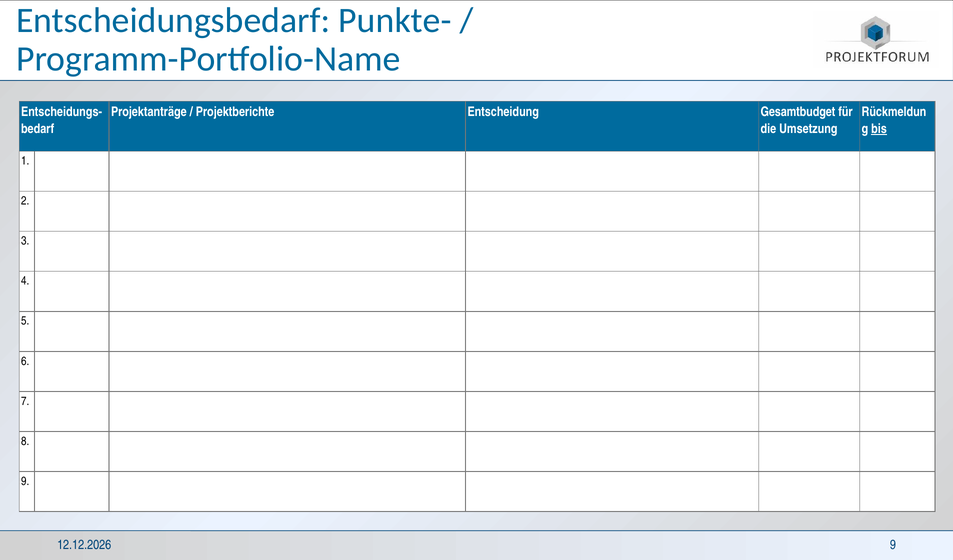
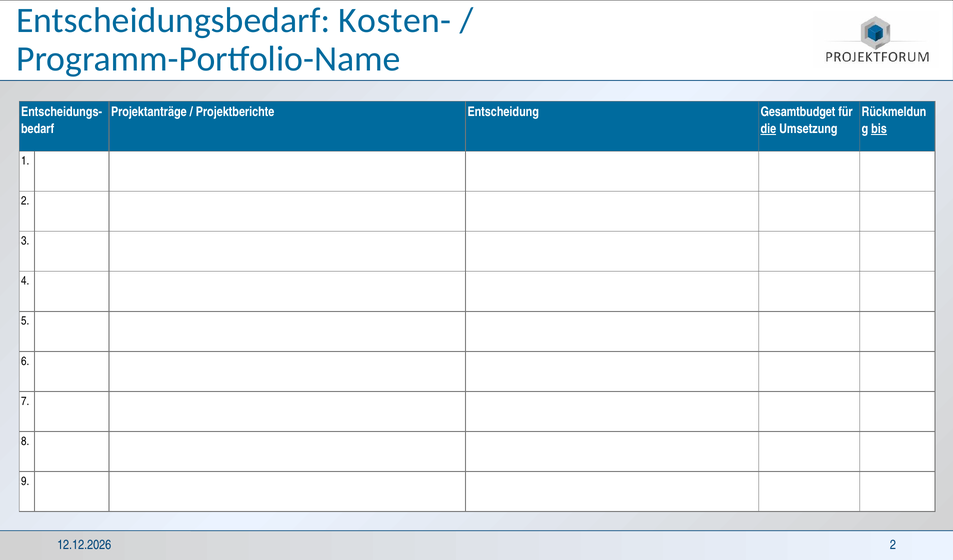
Punkte-: Punkte- -> Kosten- (395, 20)
die underline: none -> present (768, 129)
9: 9 -> 2 (893, 545)
